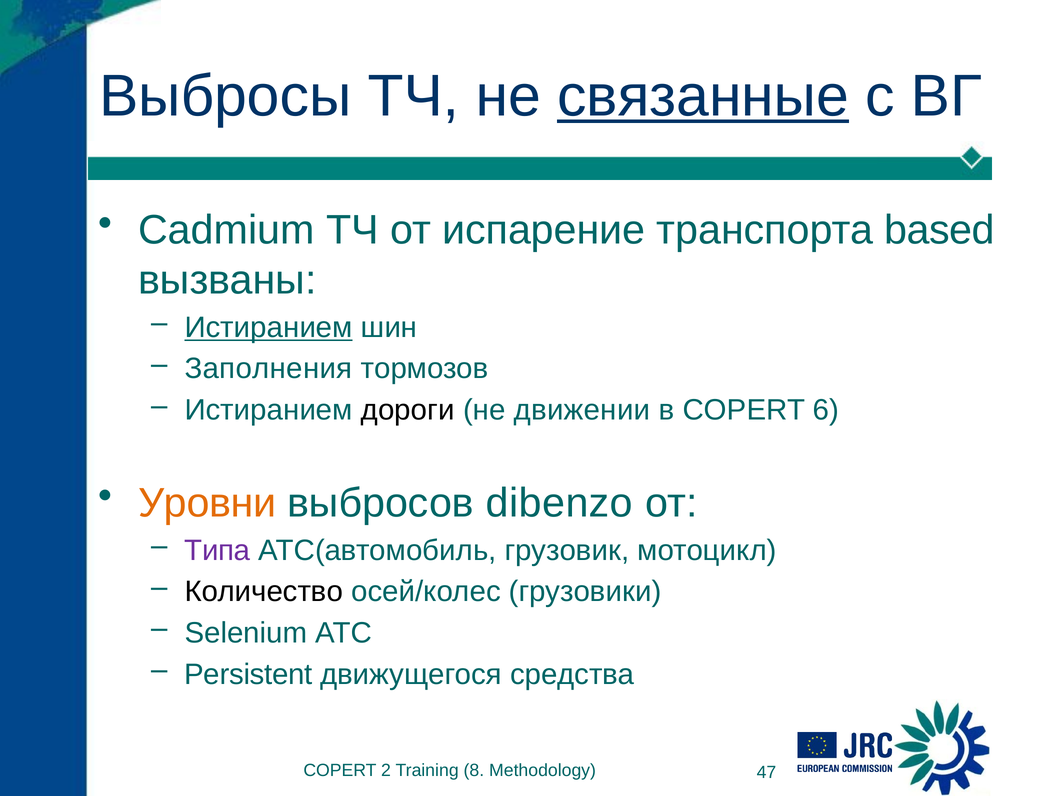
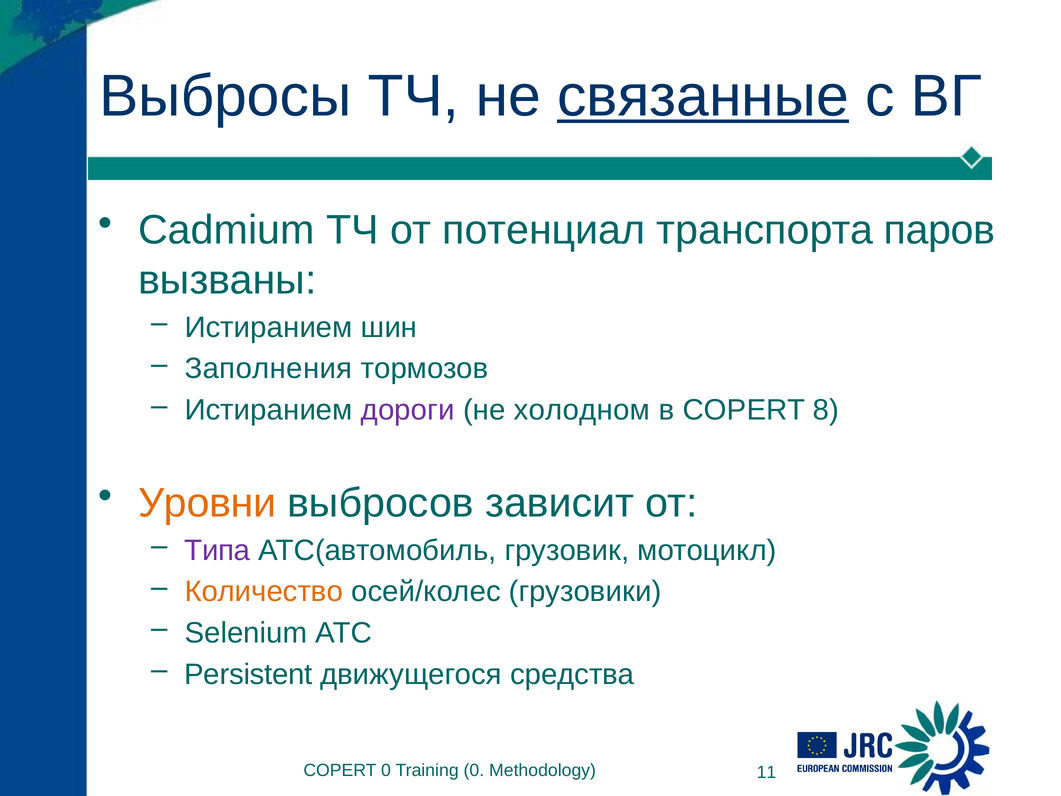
испарение: испарение -> потенциал (544, 230)
based: based -> паров (939, 230)
Истиранием underline: present -> none (269, 327)
дороги colour: black -> purple (408, 410)
движении: движении -> холодном (582, 410)
6: 6 -> 8 (826, 410)
dibenzo: dibenzo -> зависит (560, 503)
Количество colour: black -> orange (264, 592)
COPERT 2: 2 -> 0 (386, 770)
Training 8: 8 -> 0 (474, 770)
47: 47 -> 11 (766, 772)
